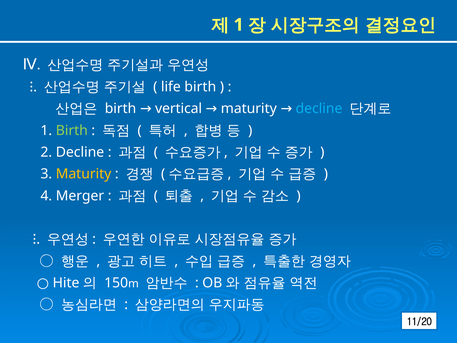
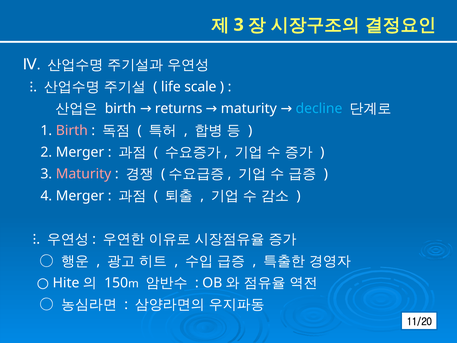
1: 1 -> 3 (239, 25)
life birth: birth -> scale (200, 87)
vertical: vertical -> returns (179, 109)
Birth colour: light green -> pink (72, 130)
2 Decline: Decline -> Merger (80, 152)
Maturity colour: yellow -> pink (84, 174)
